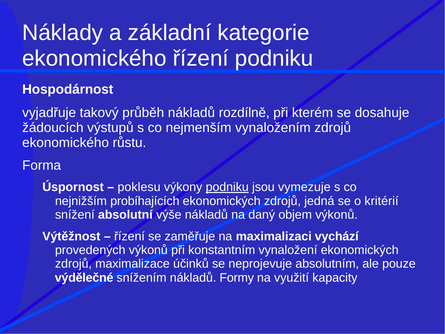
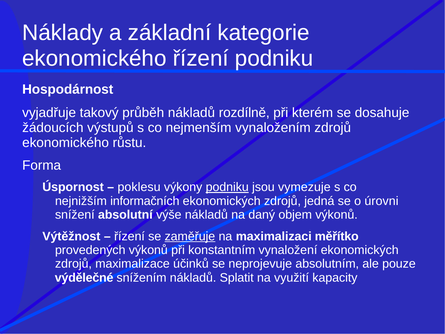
probíhajících: probíhajících -> informačních (145, 201)
kritérií: kritérií -> úrovni (381, 201)
zaměřuje underline: none -> present (190, 236)
vychází: vychází -> měřítko (337, 236)
Formy: Formy -> Splatit (237, 277)
